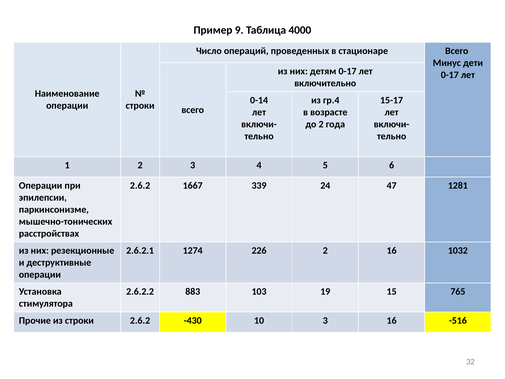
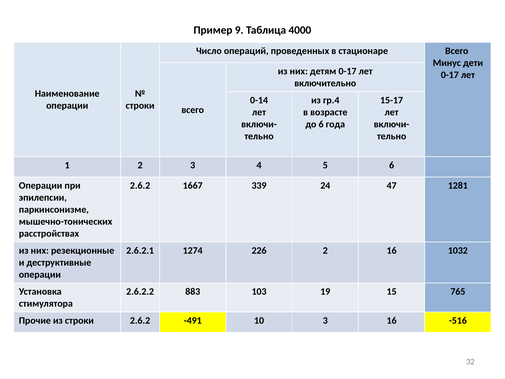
до 2: 2 -> 6 (321, 124)
-430: -430 -> -491 (193, 320)
